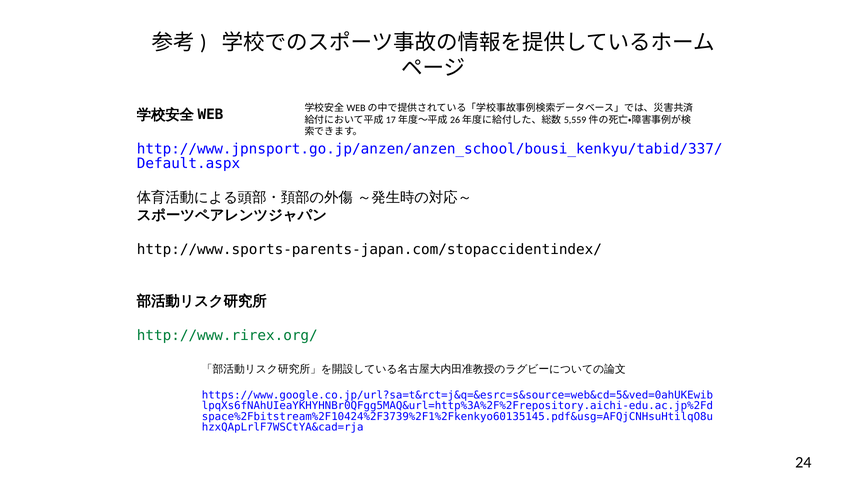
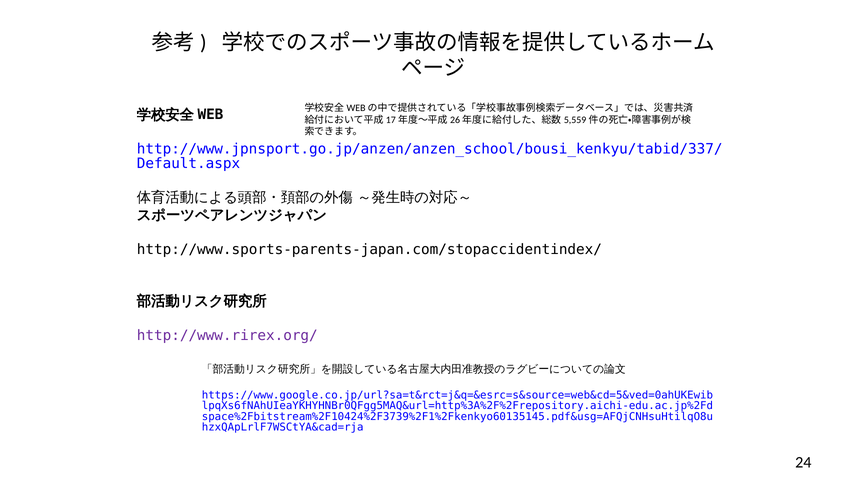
http://www.rirex.org/ colour: green -> purple (227, 336)
